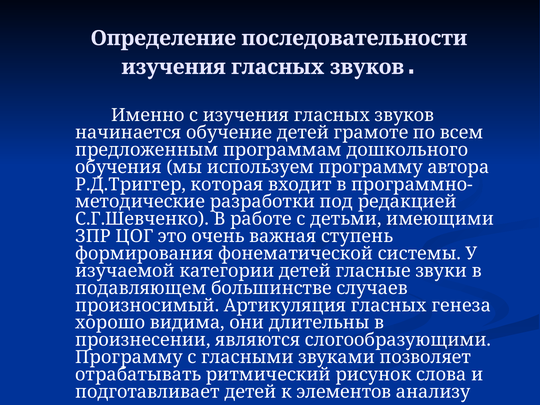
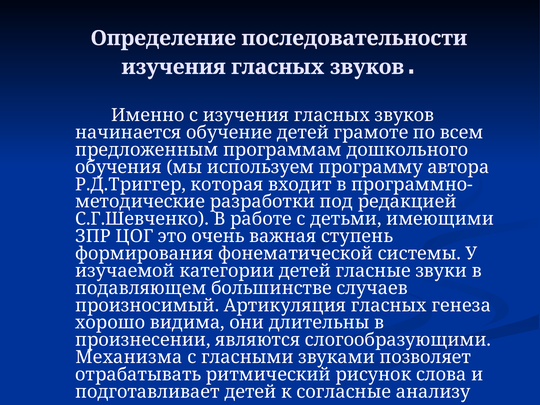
Программу: Программу -> Механизма (129, 357)
элементов: элементов -> согласные (344, 392)
